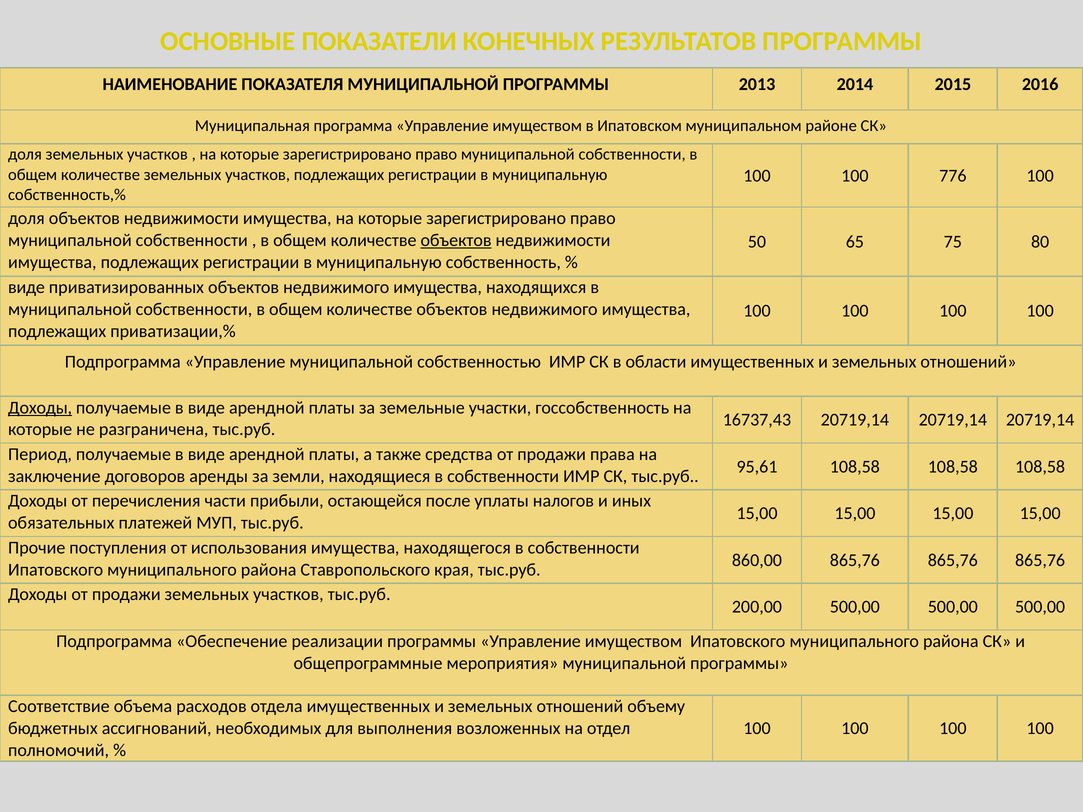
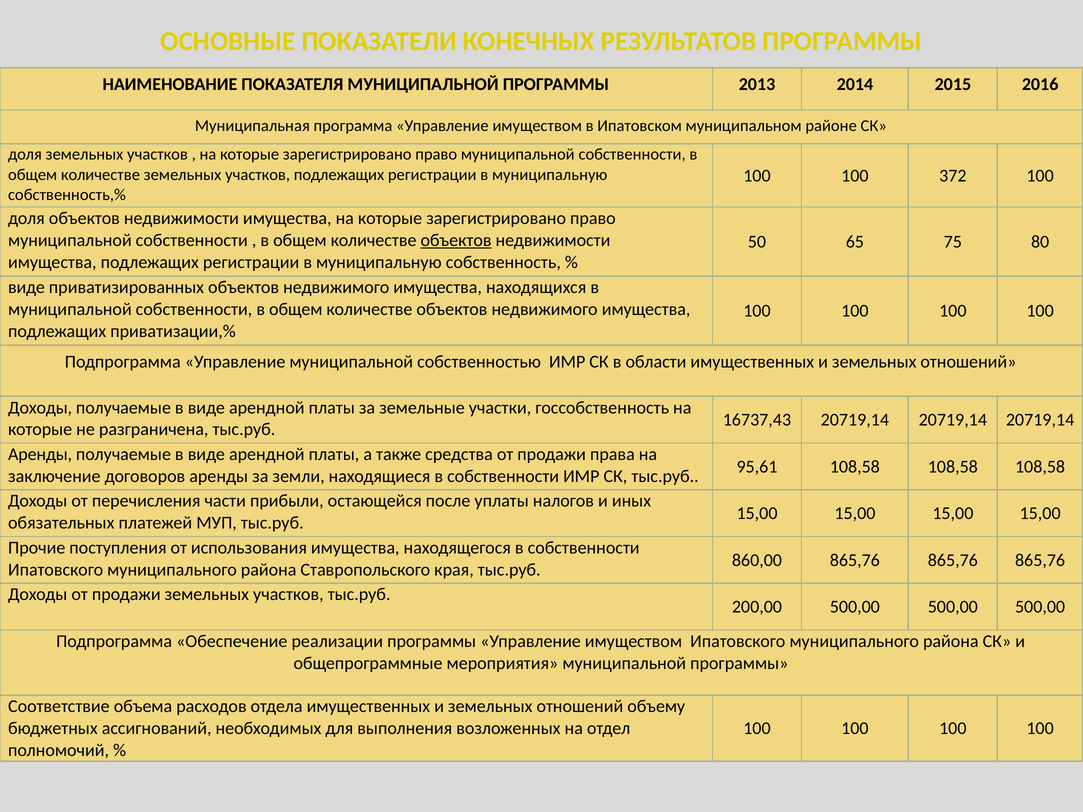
776: 776 -> 372 (953, 176)
Доходы underline: present -> none (40, 408)
Период: Период -> Аренды (40, 454)
